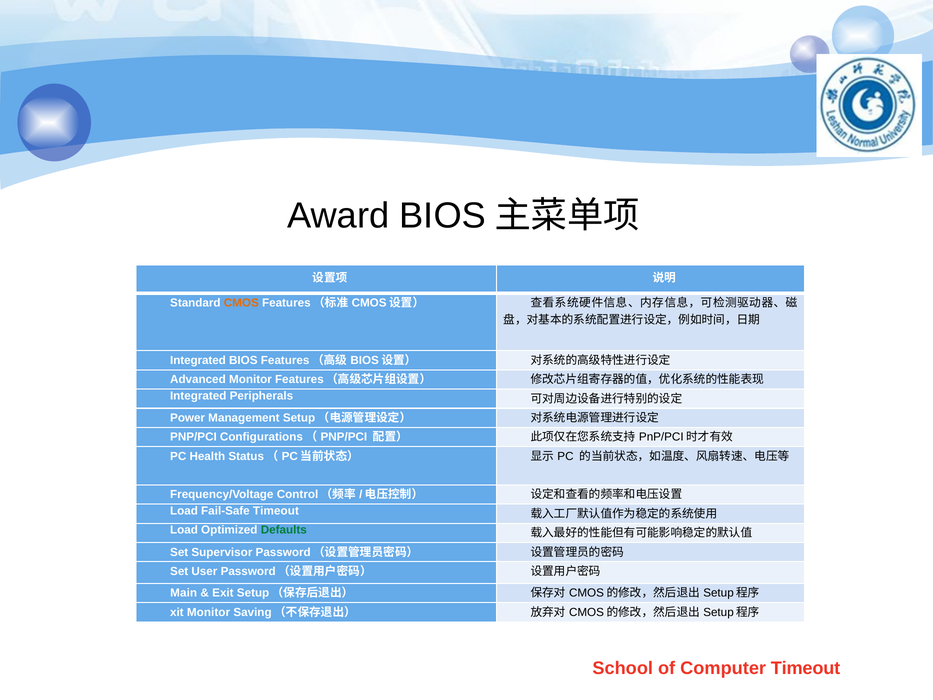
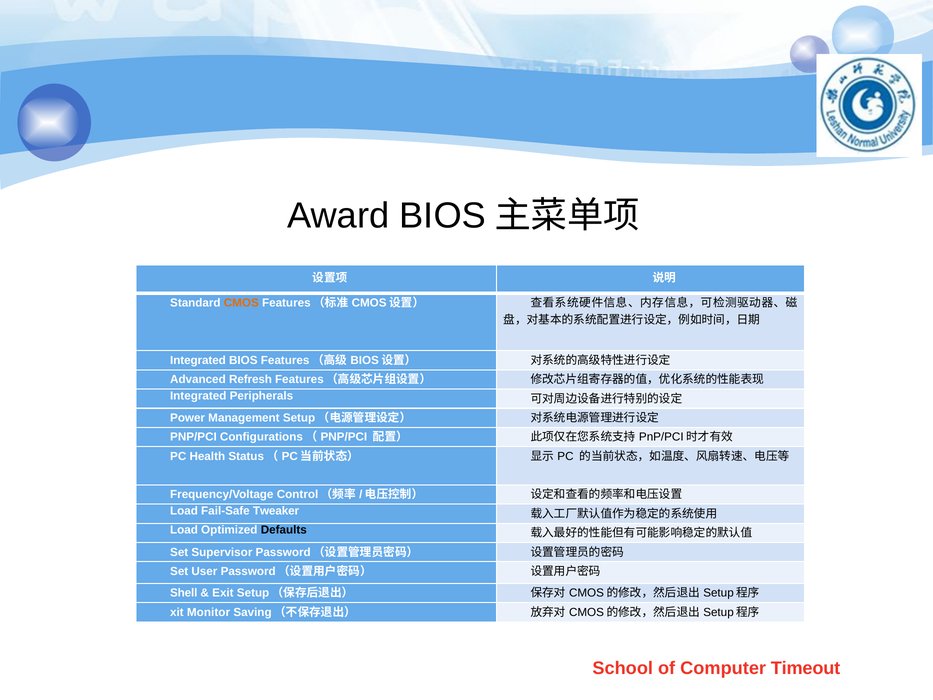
Advanced Monitor: Monitor -> Refresh (251, 379)
Fail-Safe Timeout: Timeout -> Tweaker (276, 511)
Defaults colour: green -> black (284, 530)
Main: Main -> Shell (184, 593)
